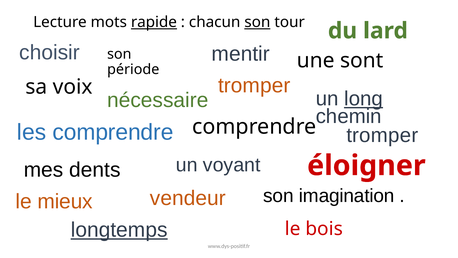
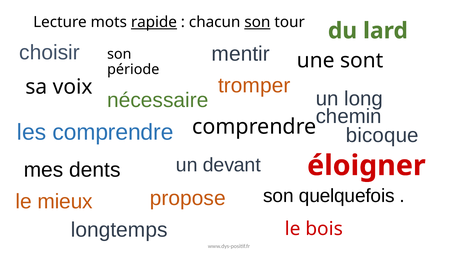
long underline: present -> none (364, 99)
tromper: tromper -> bicoque (382, 135)
voyant: voyant -> devant (232, 165)
vendeur: vendeur -> propose (188, 198)
imagination: imagination -> quelquefois (347, 196)
longtemps underline: present -> none (119, 230)
